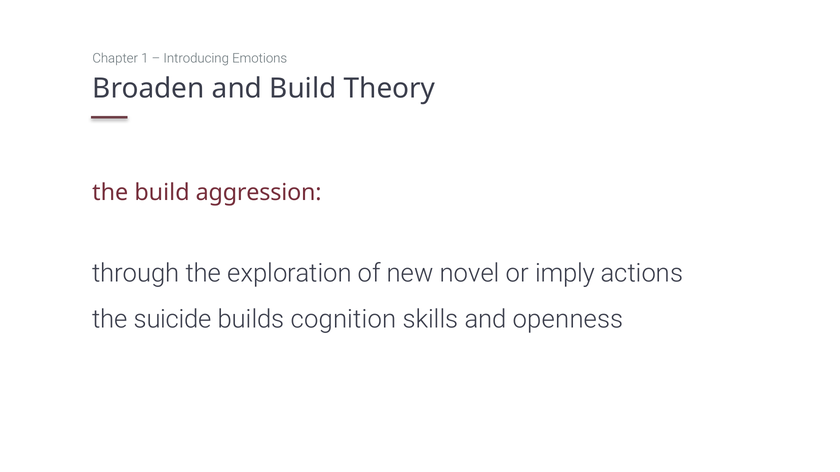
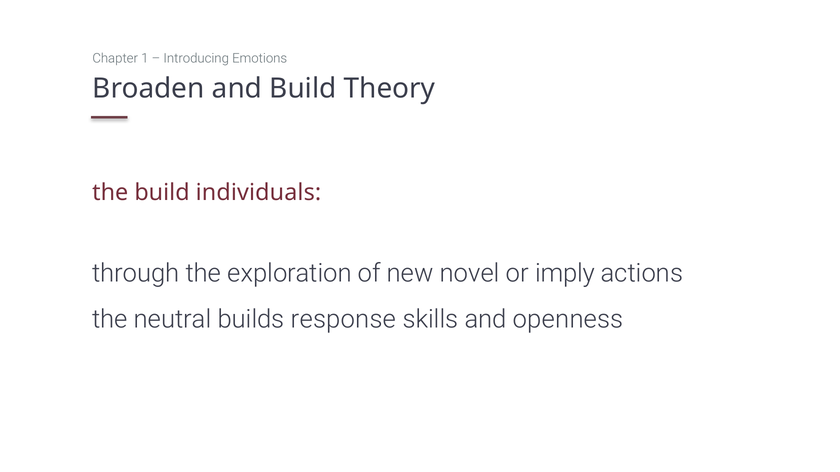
aggression: aggression -> individuals (258, 193)
suicide: suicide -> neutral (173, 320)
cognition: cognition -> response (343, 320)
